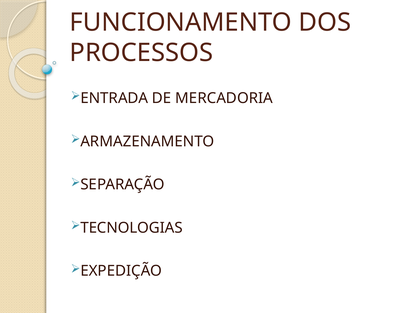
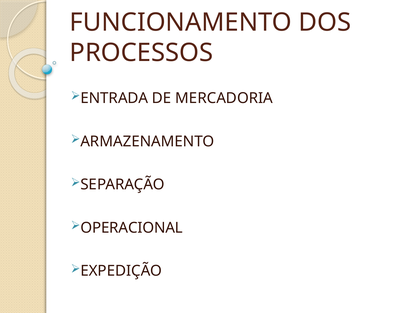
TECNOLOGIAS: TECNOLOGIAS -> OPERACIONAL (132, 228)
